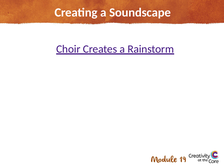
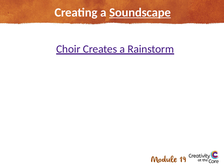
Soundscape underline: none -> present (140, 12)
